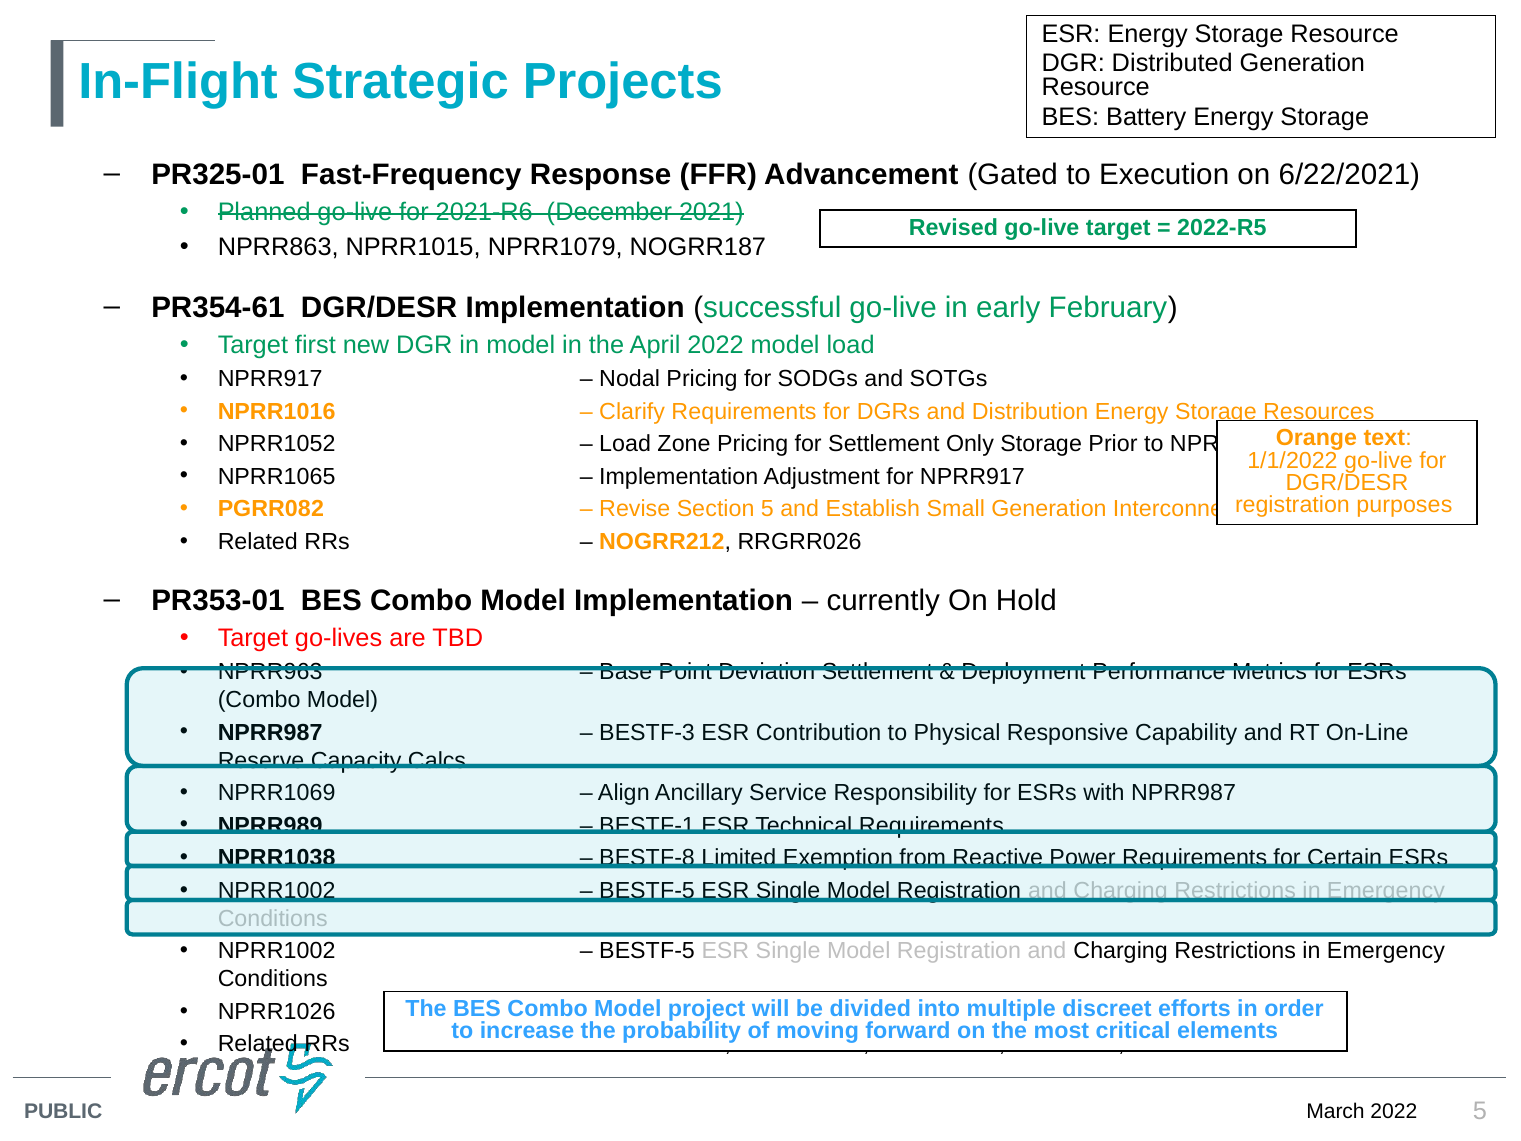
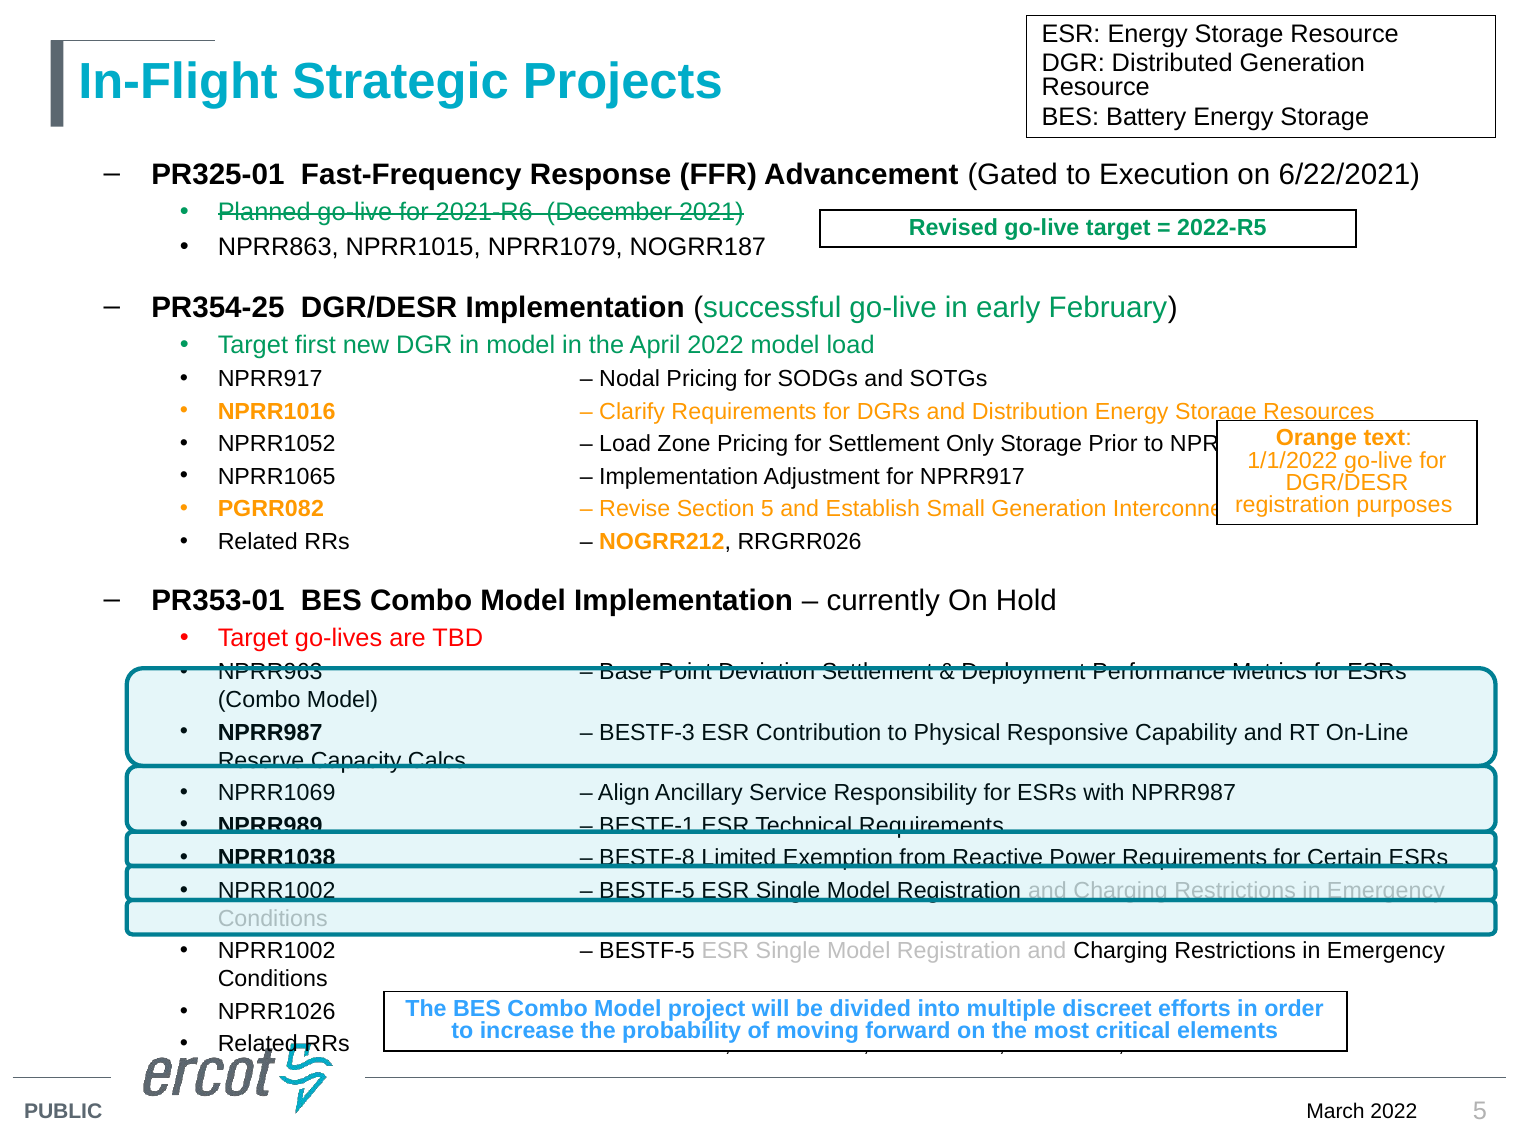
PR354-61: PR354-61 -> PR354-25 (218, 307)
